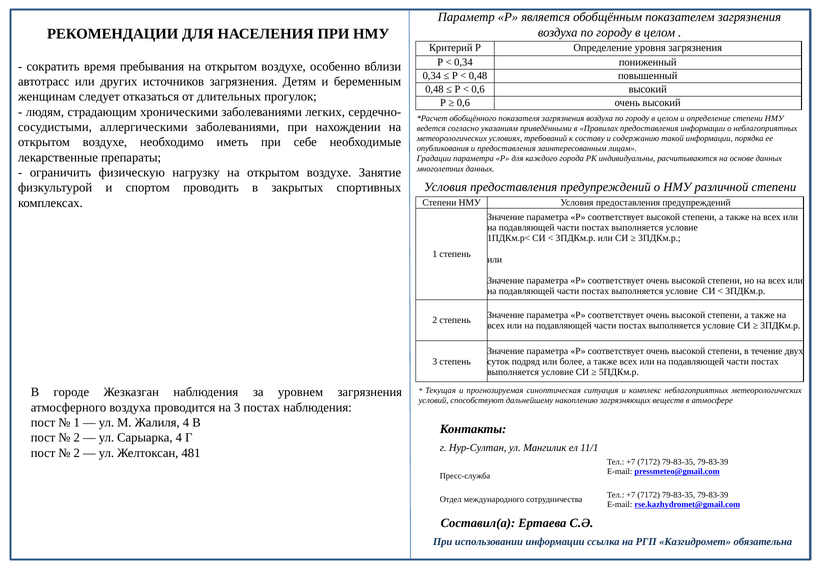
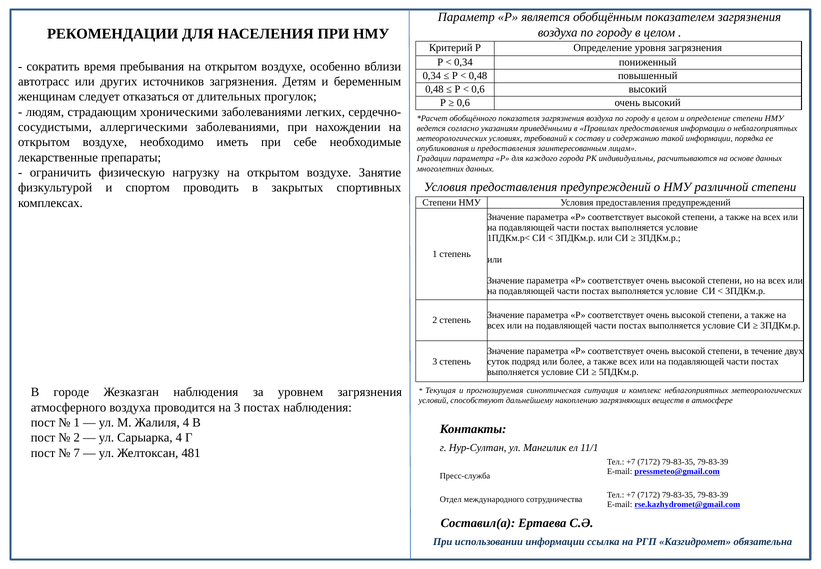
2: 2 -> 7 (77, 452)
